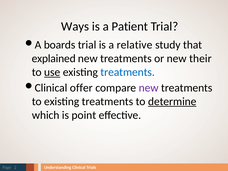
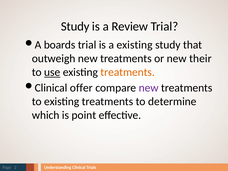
Ways: Ways -> Study (75, 26)
Patient: Patient -> Review (130, 26)
a relative: relative -> existing (135, 45)
explained: explained -> outweigh (54, 59)
treatments colour: blue -> orange (128, 72)
determine underline: present -> none (172, 101)
